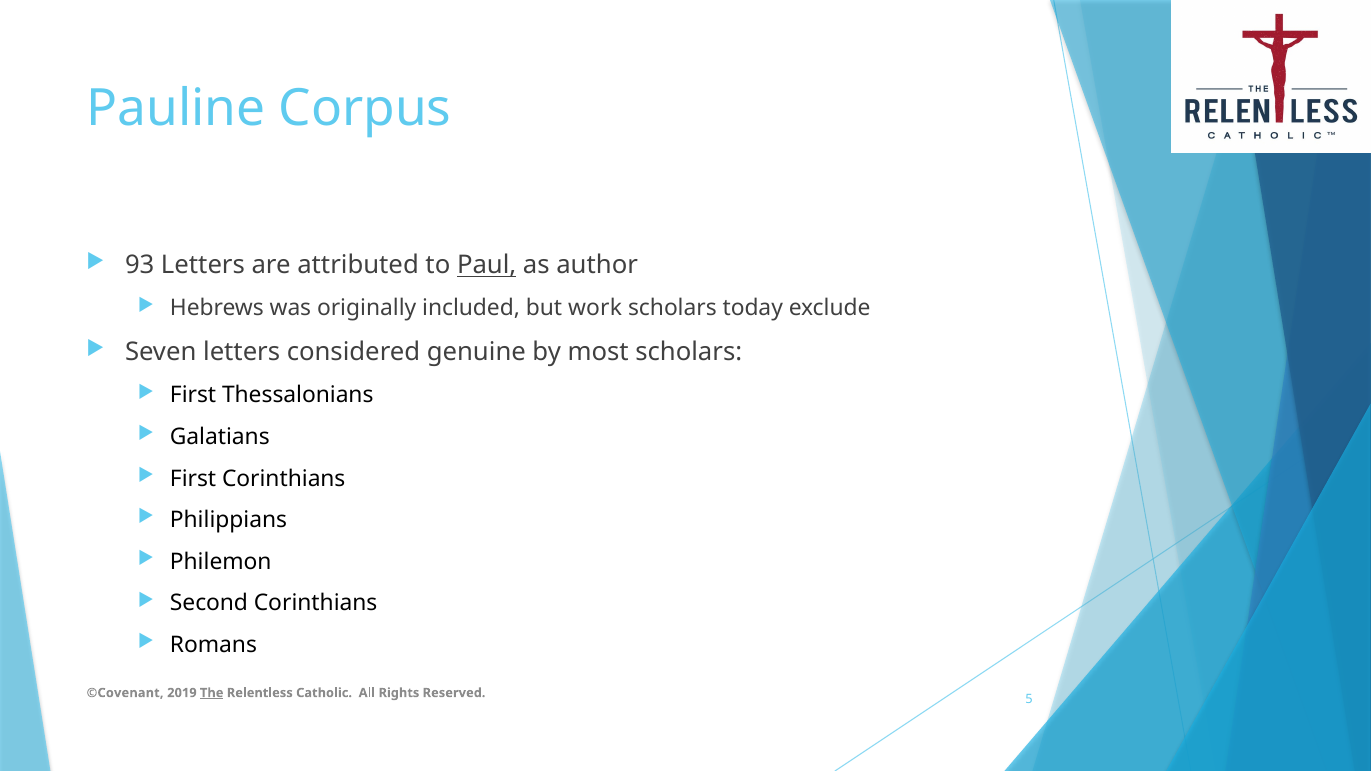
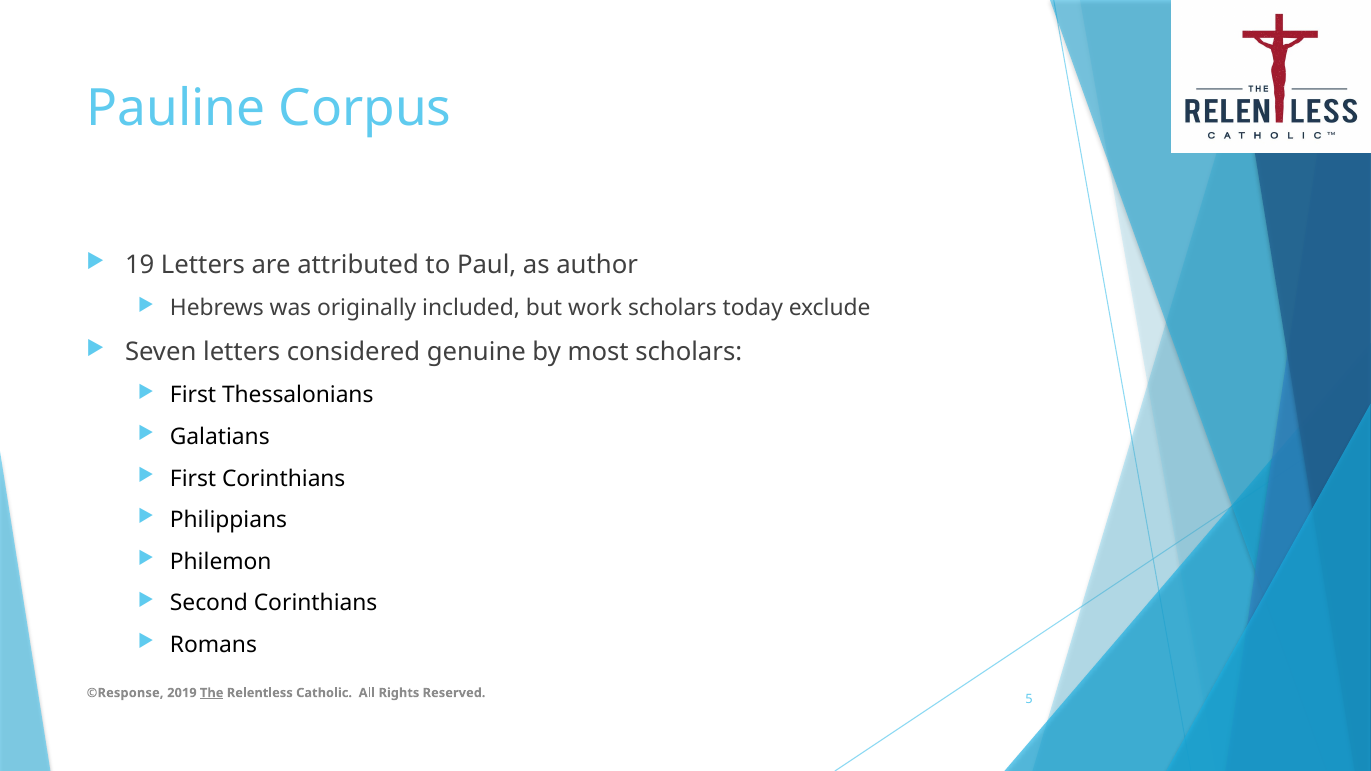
93: 93 -> 19 (140, 265)
Paul underline: present -> none (487, 265)
©Covenant: ©Covenant -> ©Response (125, 693)
